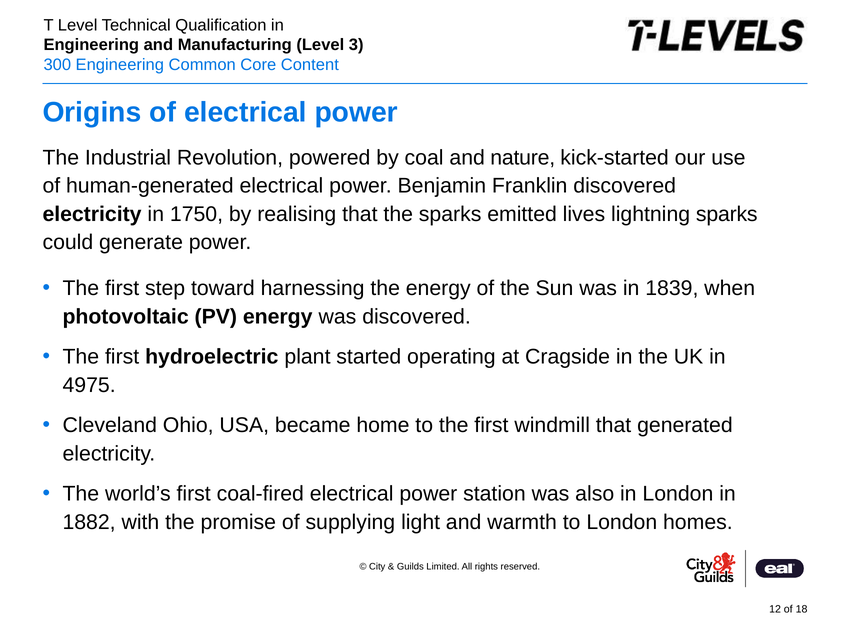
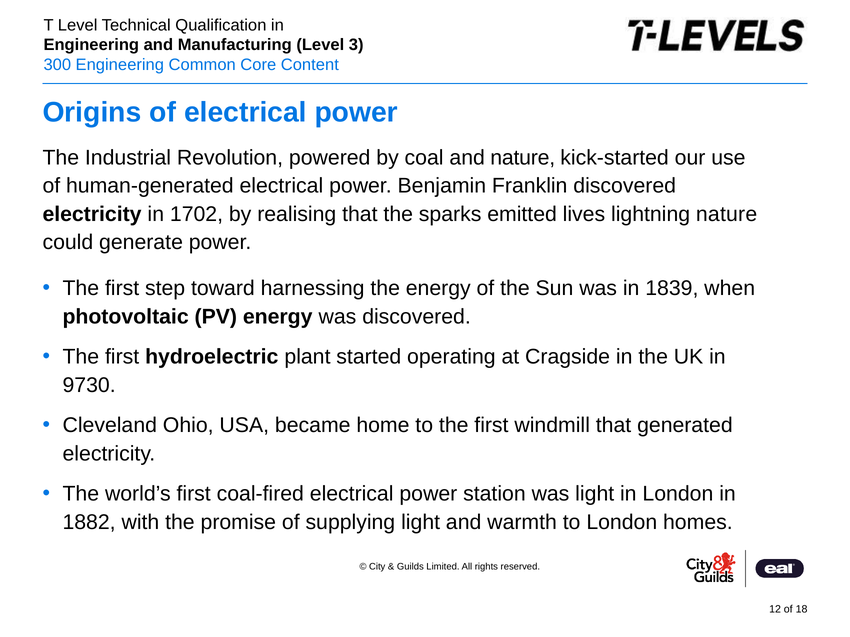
1750: 1750 -> 1702 (196, 214)
lightning sparks: sparks -> nature (727, 214)
4975: 4975 -> 9730 (89, 386)
was also: also -> light (595, 494)
